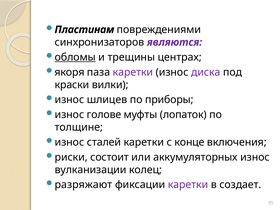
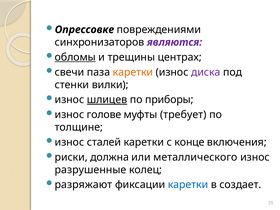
Пластинам: Пластинам -> Опрессовке (84, 30)
якоря: якоря -> свечи (69, 72)
каретки colour: purple -> orange (133, 72)
краски: краски -> стенки (72, 85)
шлицев underline: none -> present (107, 100)
лопаток: лопаток -> требует (183, 115)
состоит: состоит -> должна (110, 157)
аккумуляторных: аккумуляторных -> металлического (195, 157)
вулканизации: вулканизации -> разрушенные (90, 170)
каретки colour: purple -> blue (188, 185)
